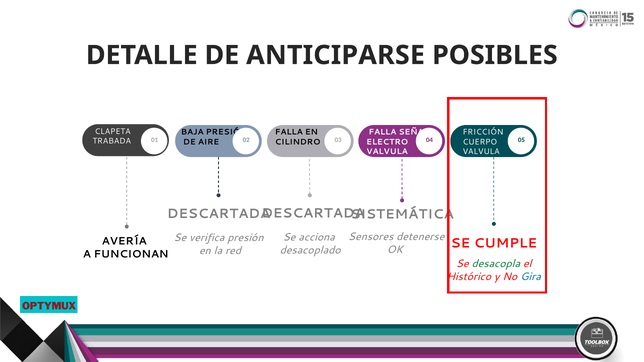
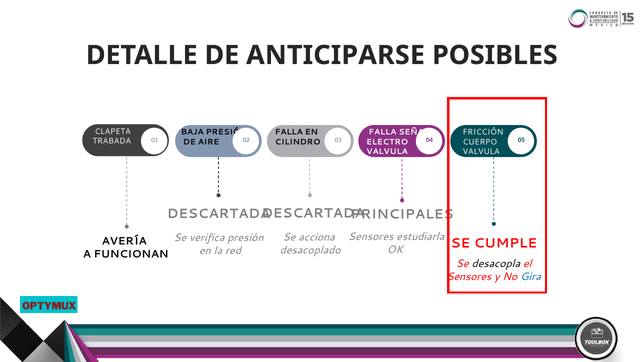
SISTEMÁTICA: SISTEMÁTICA -> PRINCIPALES (402, 215)
detenerse: detenerse -> estudiarla (420, 237)
desacopla colour: green -> black (496, 264)
Histórico: Histórico -> Sensores (469, 277)
